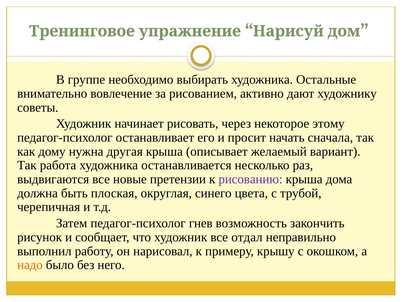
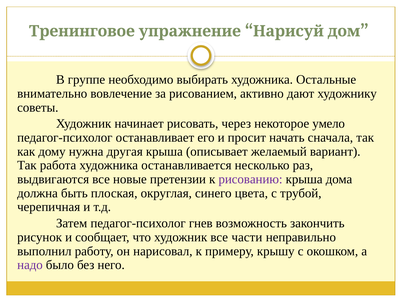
этому: этому -> умело (329, 124)
отдал: отдал -> части (247, 237)
надо colour: orange -> purple (30, 265)
